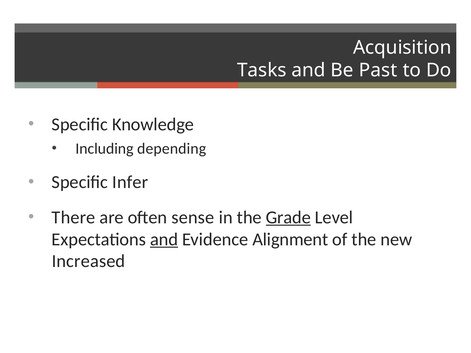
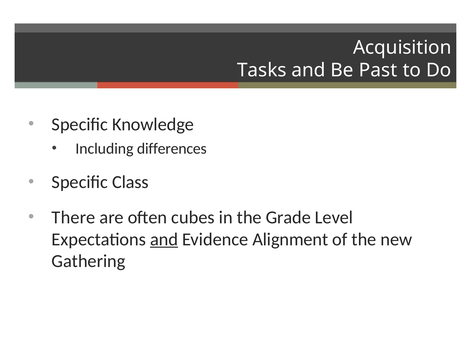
depending: depending -> differences (172, 149)
Infer: Infer -> Class (130, 182)
sense: sense -> cubes (193, 217)
Grade underline: present -> none (288, 217)
Increased: Increased -> Gathering (89, 261)
